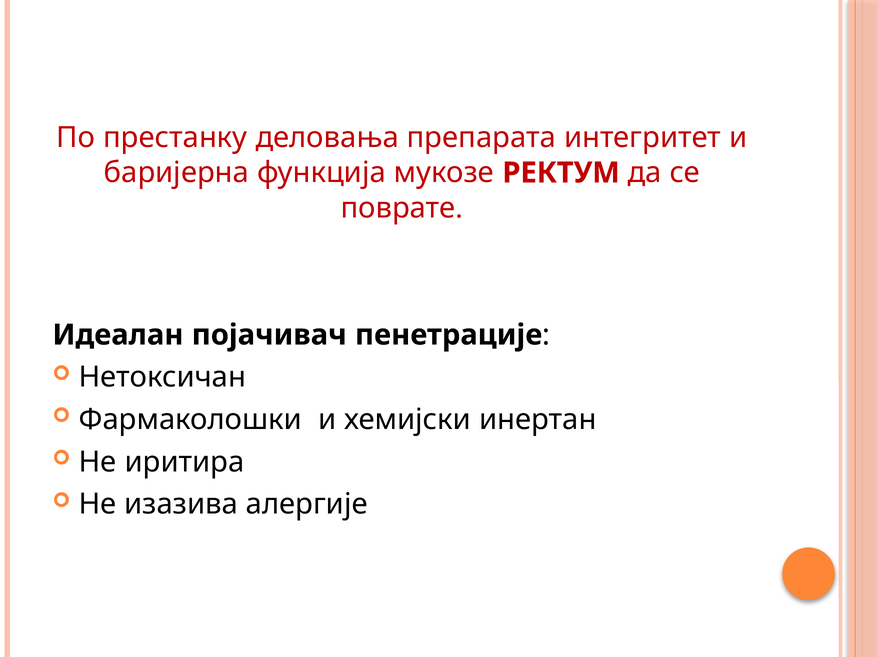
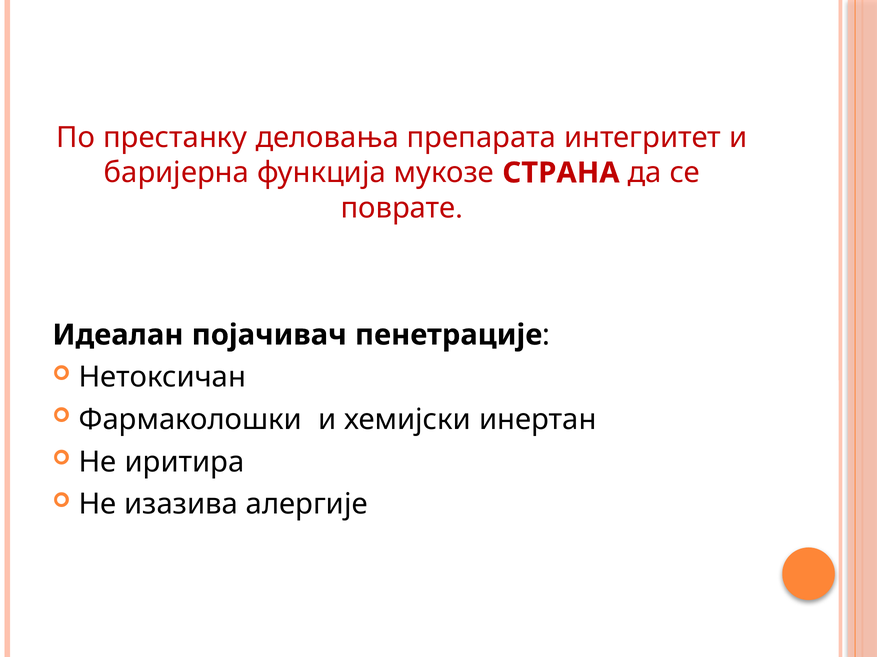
РЕКТУМ: РЕКТУМ -> СТРАНА (561, 173)
